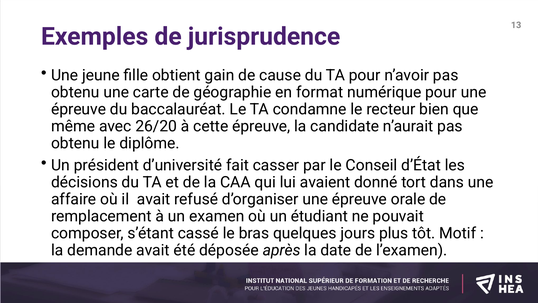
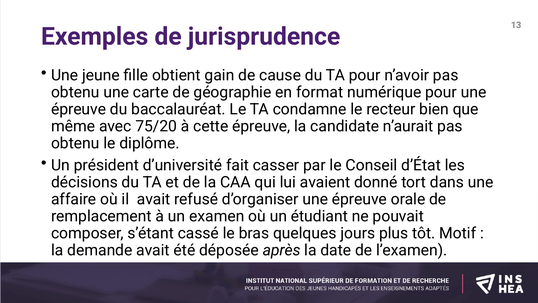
26/20: 26/20 -> 75/20 (156, 126)
